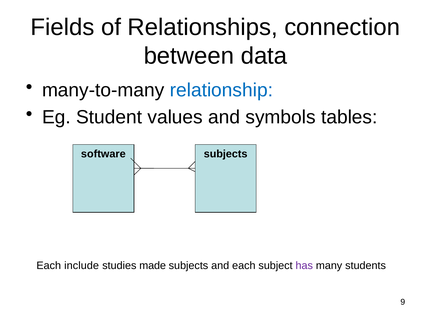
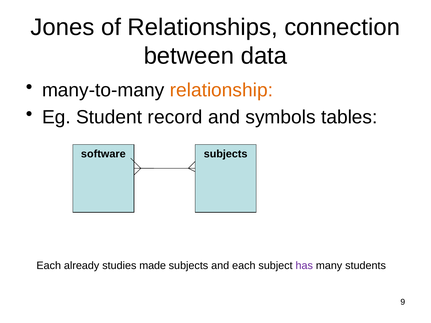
Fields: Fields -> Jones (63, 27)
relationship colour: blue -> orange (221, 90)
values: values -> record (175, 117)
include: include -> already (82, 266)
